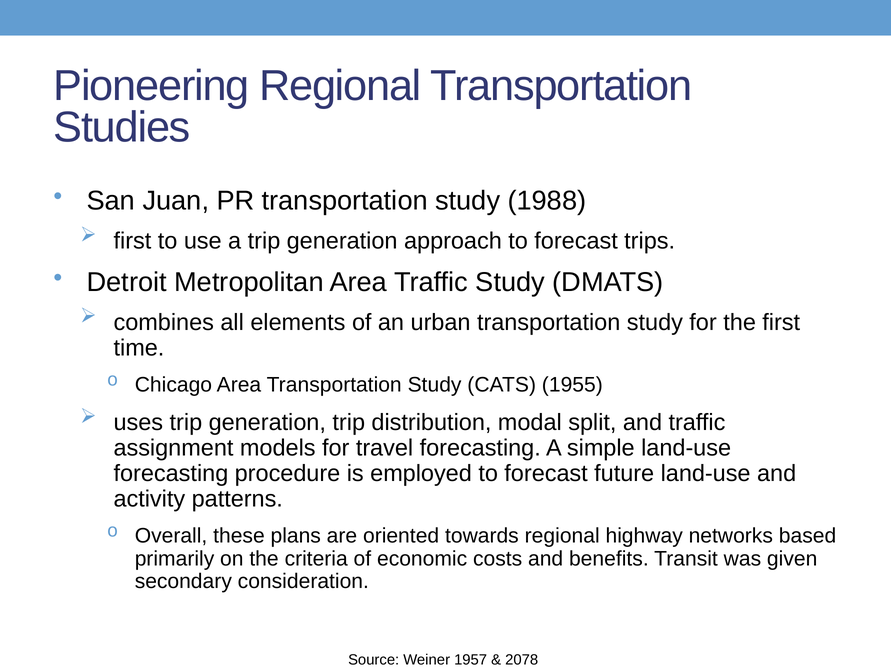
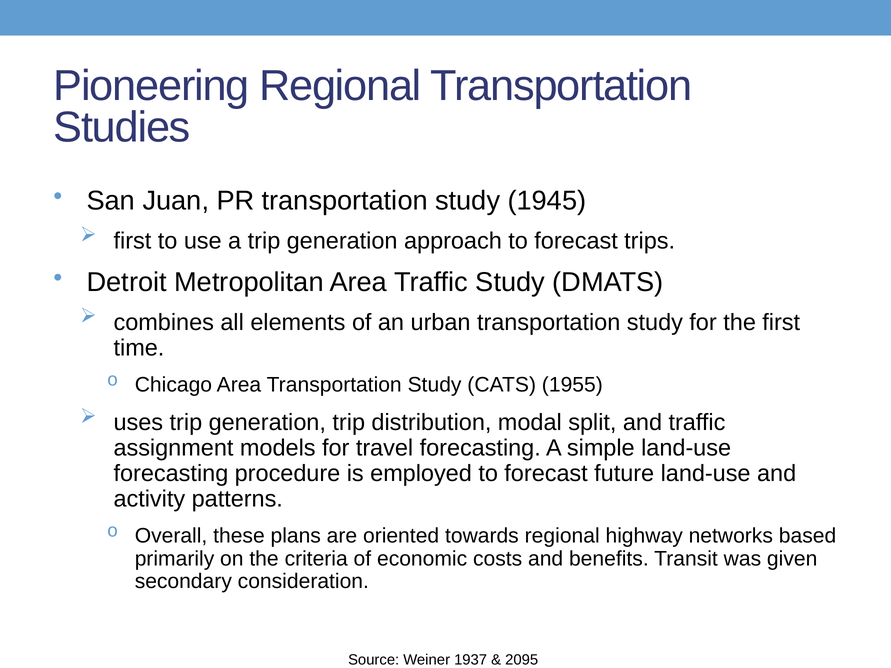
1988: 1988 -> 1945 (547, 201)
1957: 1957 -> 1937 (471, 660)
2078: 2078 -> 2095 (522, 660)
